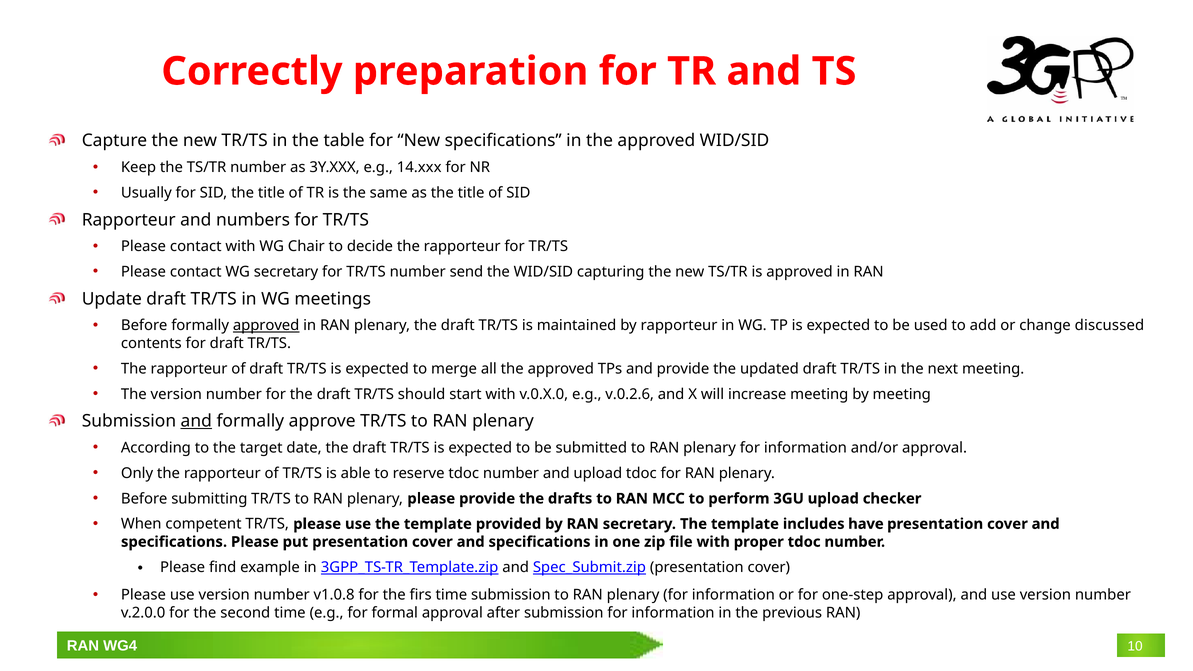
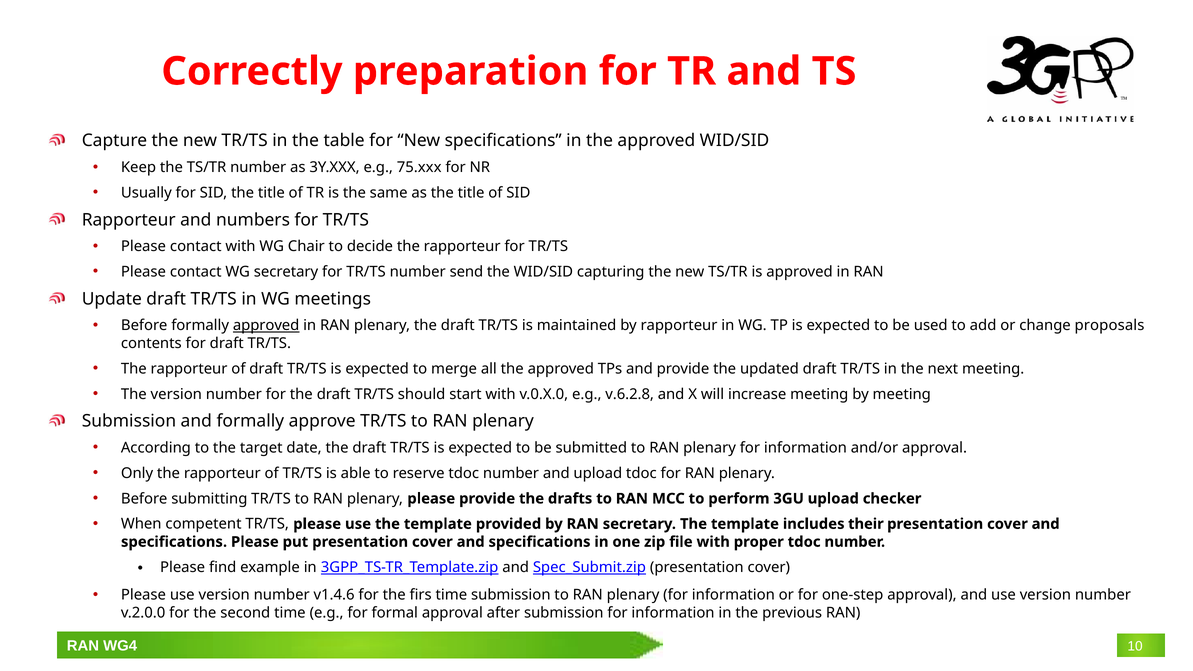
14.xxx: 14.xxx -> 75.xxx (419, 167)
discussed: discussed -> proposals (1110, 326)
v.0.2.6: v.0.2.6 -> v.6.2.8 (630, 394)
and underline: present -> none (196, 421)
have: have -> their (866, 524)
v1.0.8: v1.0.8 -> v1.4.6 (334, 595)
